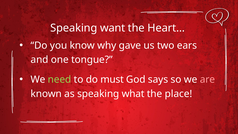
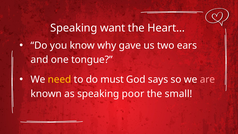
need colour: light green -> yellow (60, 79)
what: what -> poor (133, 94)
place: place -> small (179, 94)
